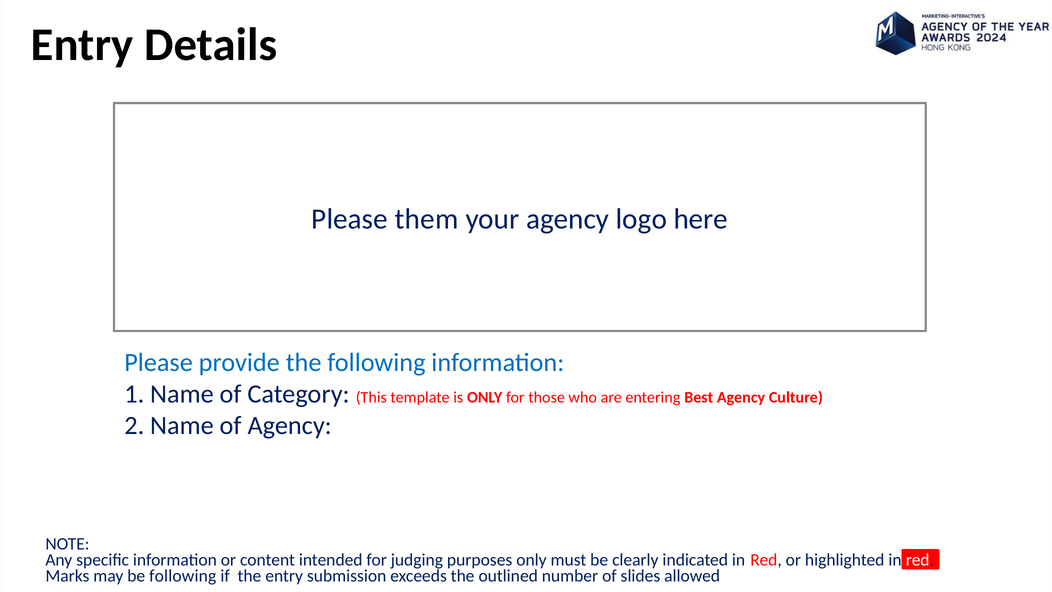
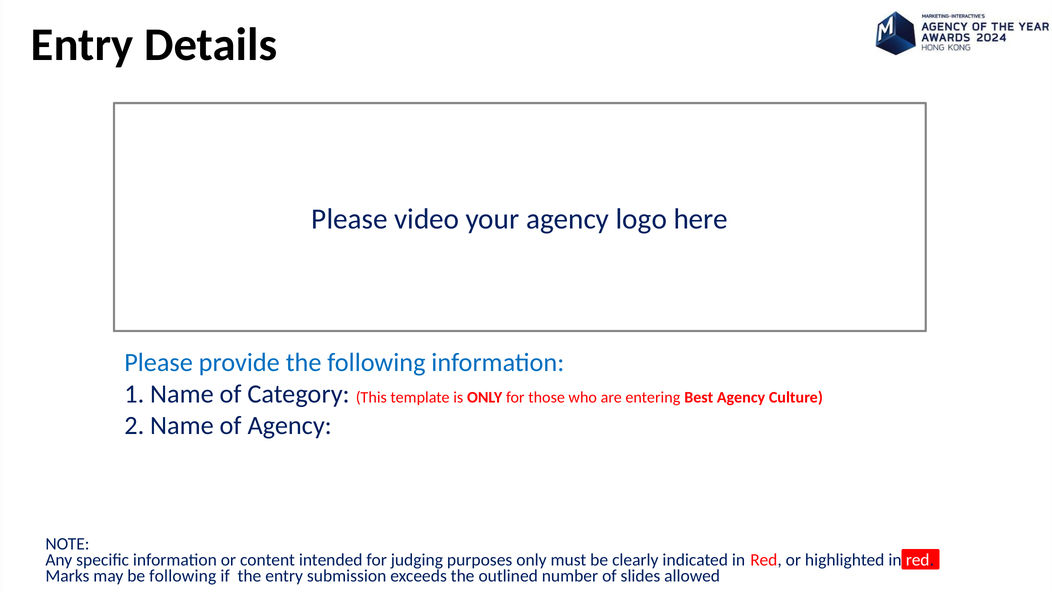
them: them -> video (427, 219)
